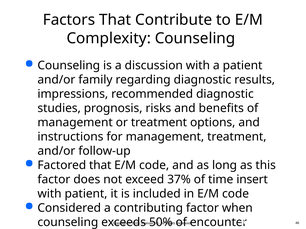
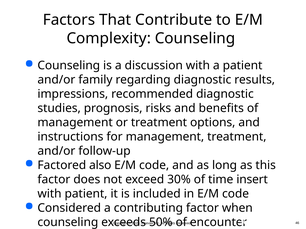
Factored that: that -> also (100, 166)
37%: 37% -> 30% (179, 180)
